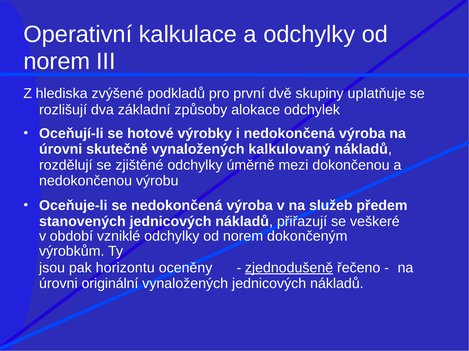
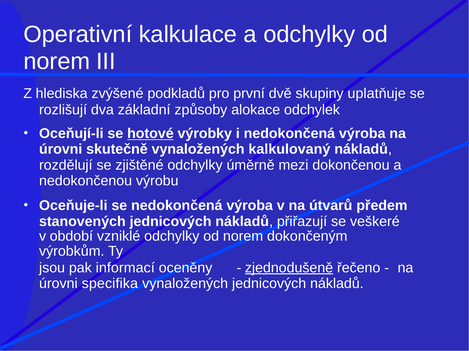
hotové underline: none -> present (150, 134)
služeb: služeb -> útvarů (331, 206)
horizontu: horizontu -> informací (125, 268)
originální: originální -> specifika (110, 284)
